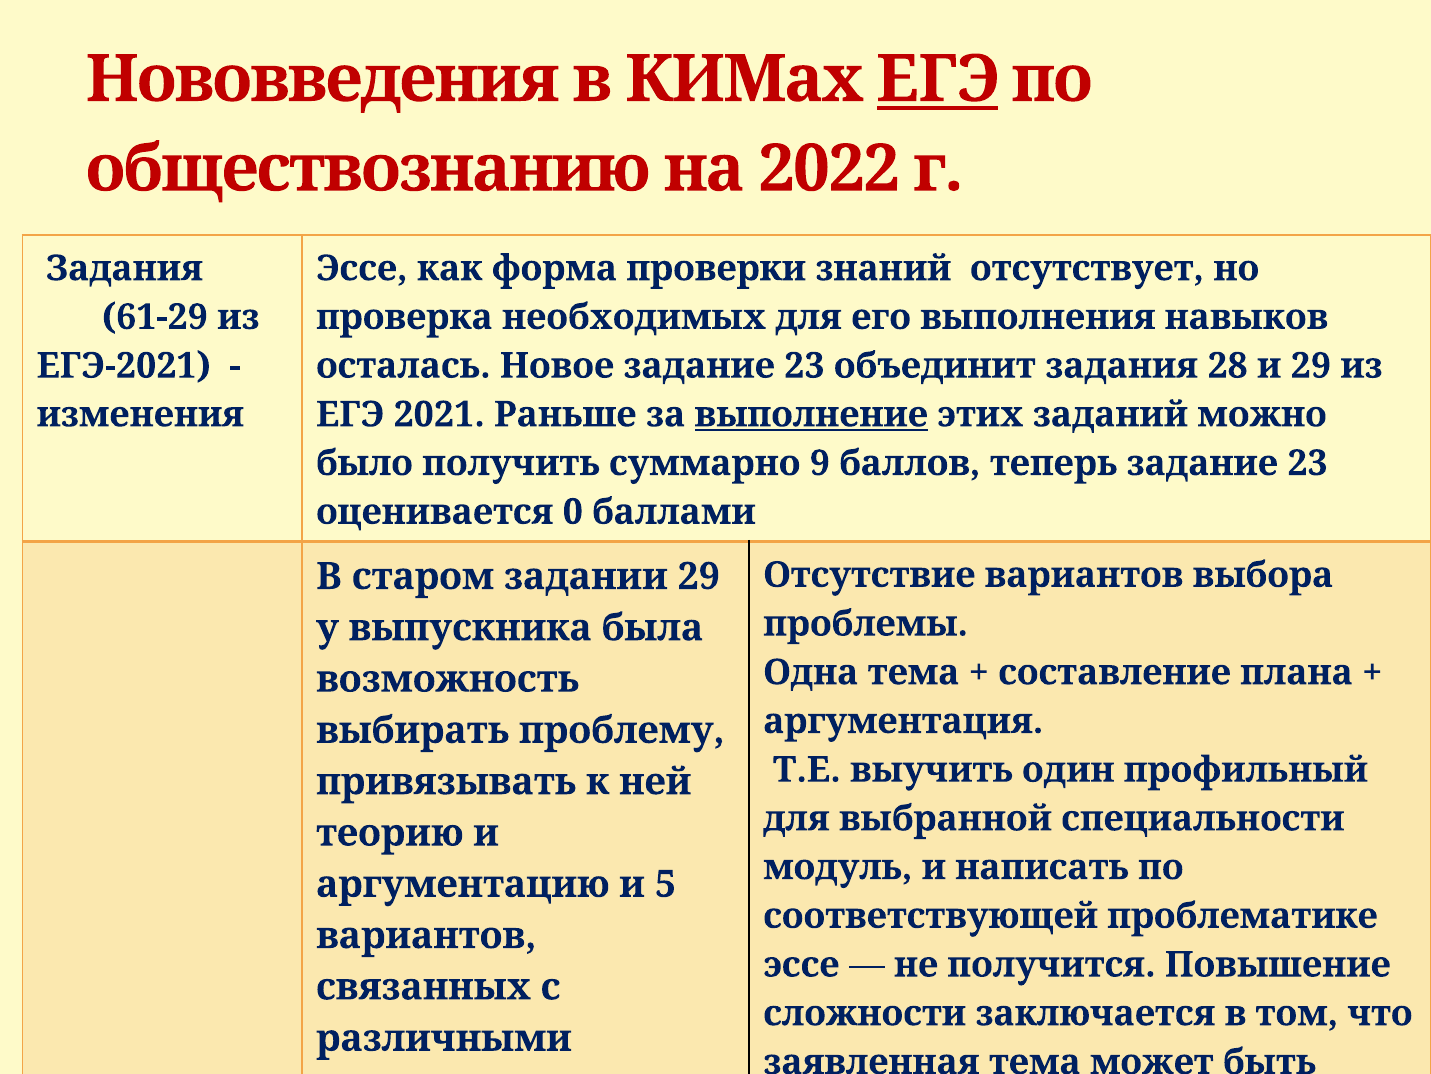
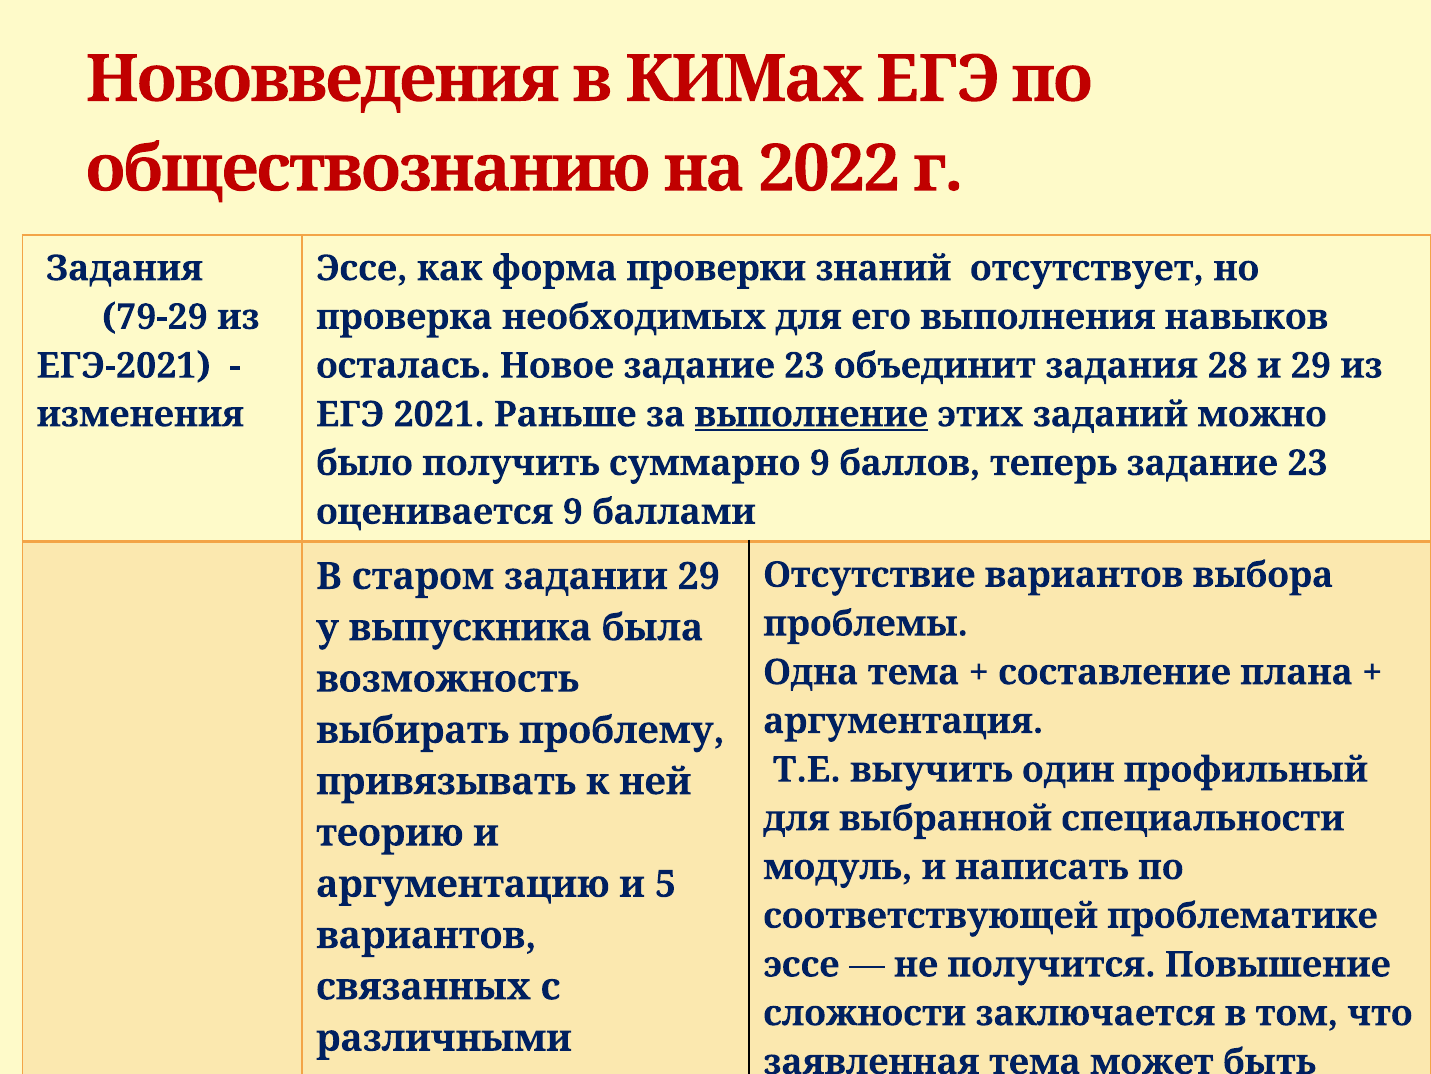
ЕГЭ underline: present -> none (938, 79)
61-29: 61-29 -> 79-29 (155, 317)
оценивается 0: 0 -> 9 (573, 512)
